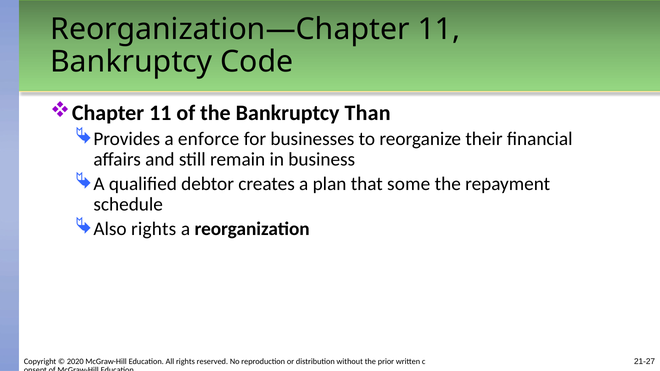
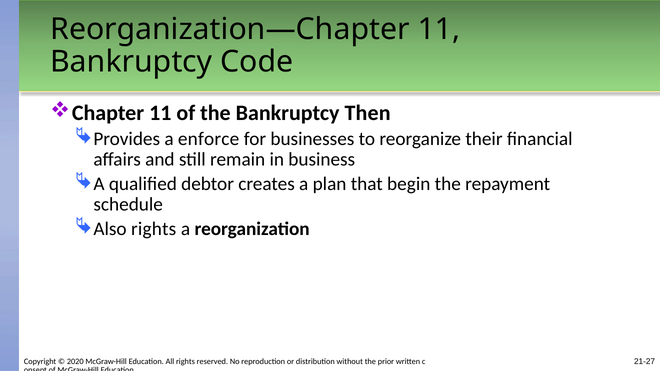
Than: Than -> Then (368, 113)
some: some -> begin (409, 184)
